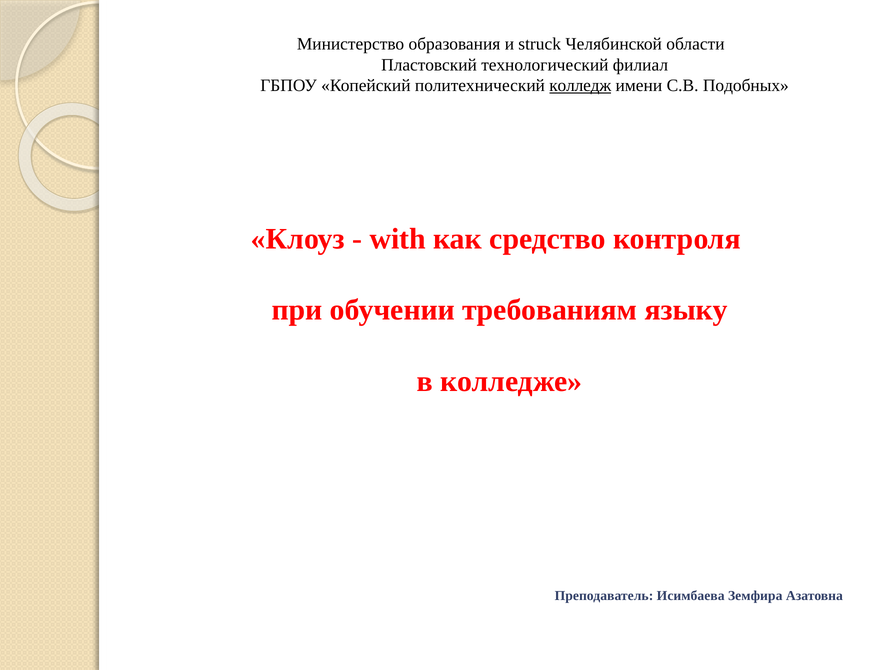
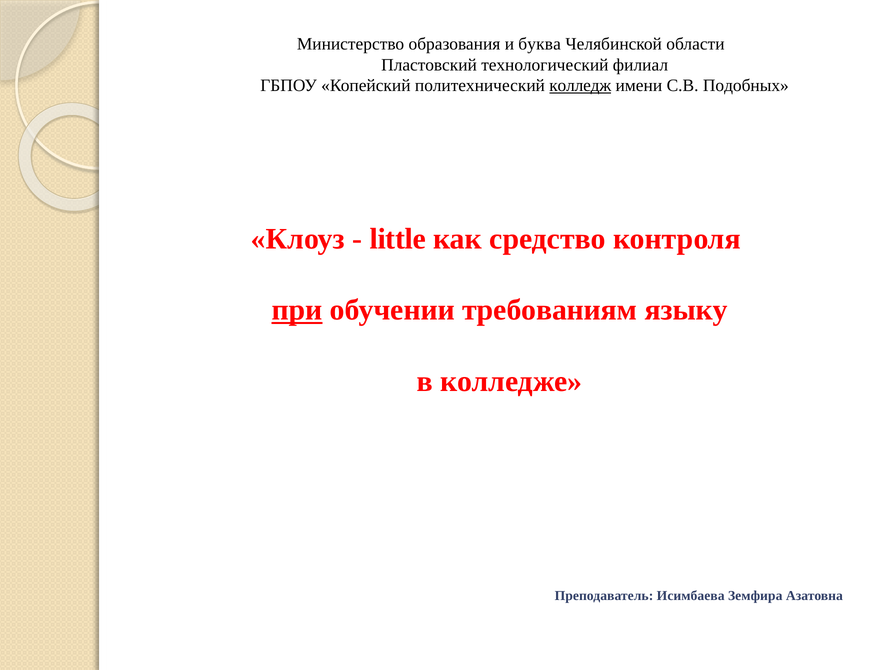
struck: struck -> буква (540, 44)
with: with -> little (398, 239)
при underline: none -> present (297, 310)
